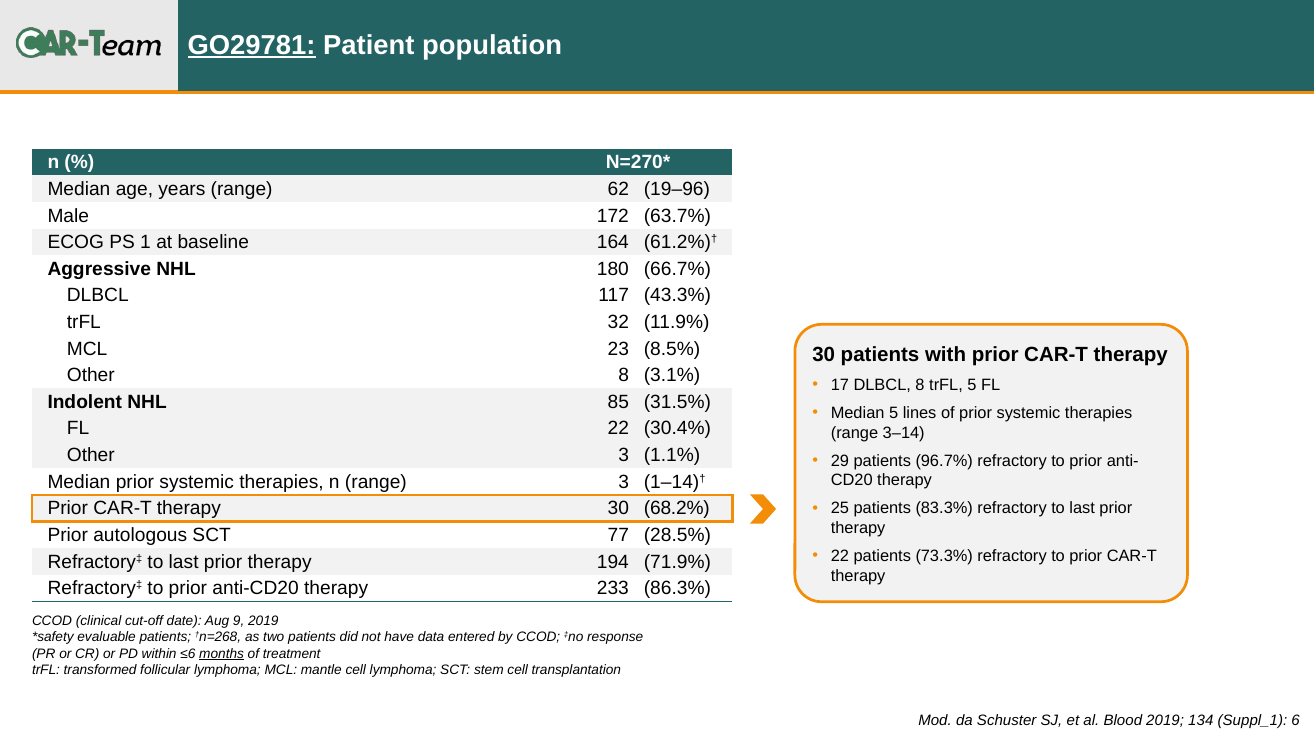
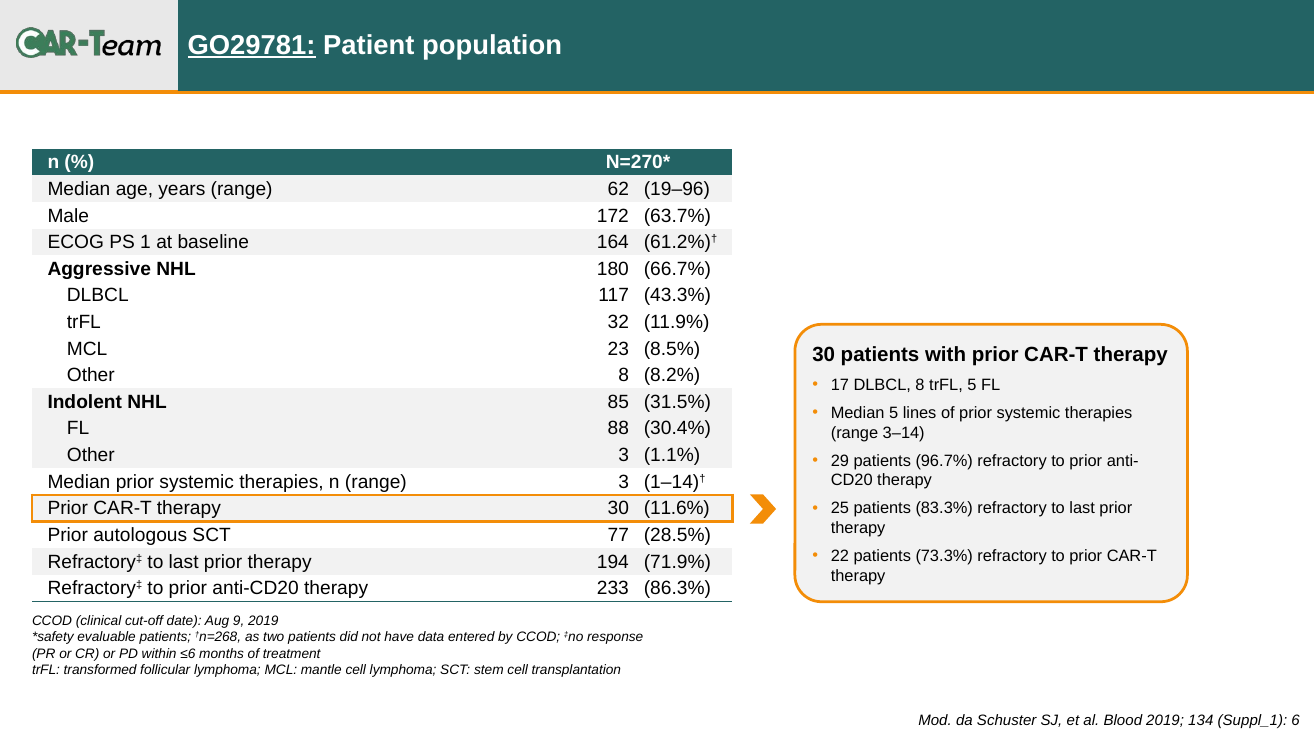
3.1%: 3.1% -> 8.2% (672, 375)
FL 22: 22 -> 88 (618, 429)
68.2%: 68.2% -> 11.6% (677, 509)
months underline: present -> none (222, 654)
